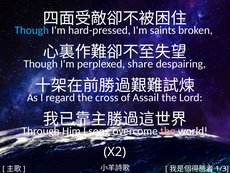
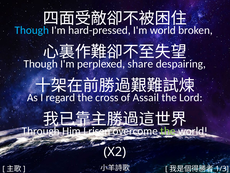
I'm saints: saints -> world (163, 30)
song: song -> risen (99, 131)
the colour: pink -> light green (168, 131)
